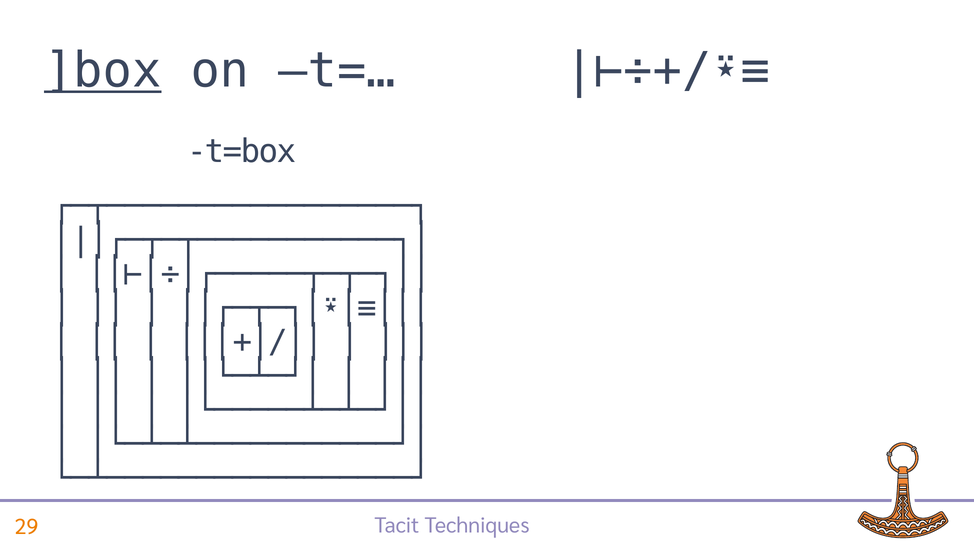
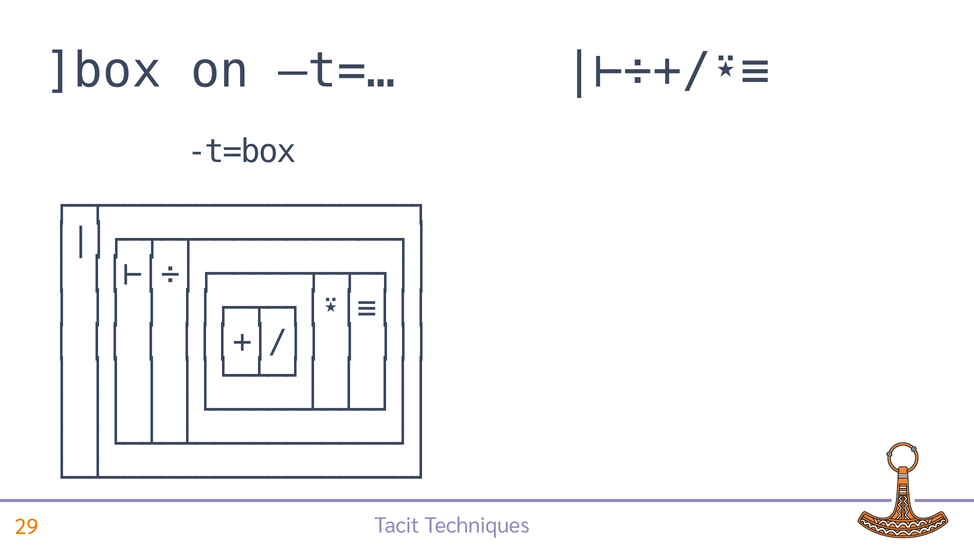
]box underline: present -> none (103, 71)
